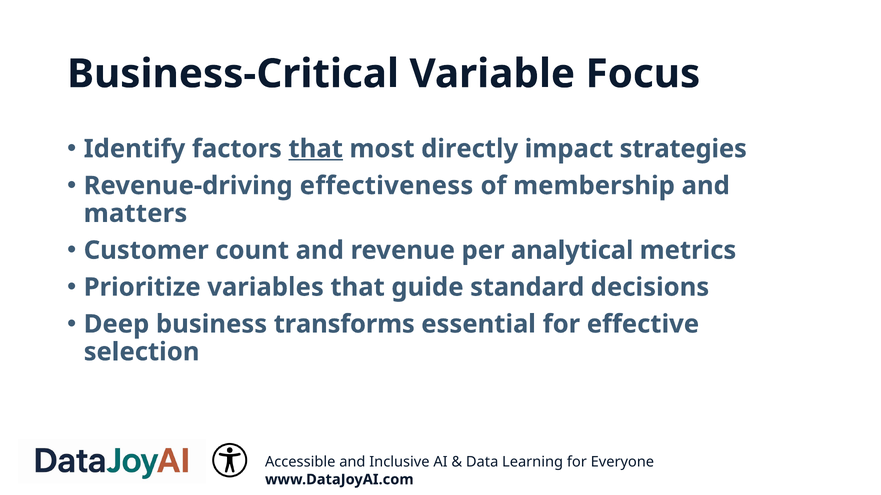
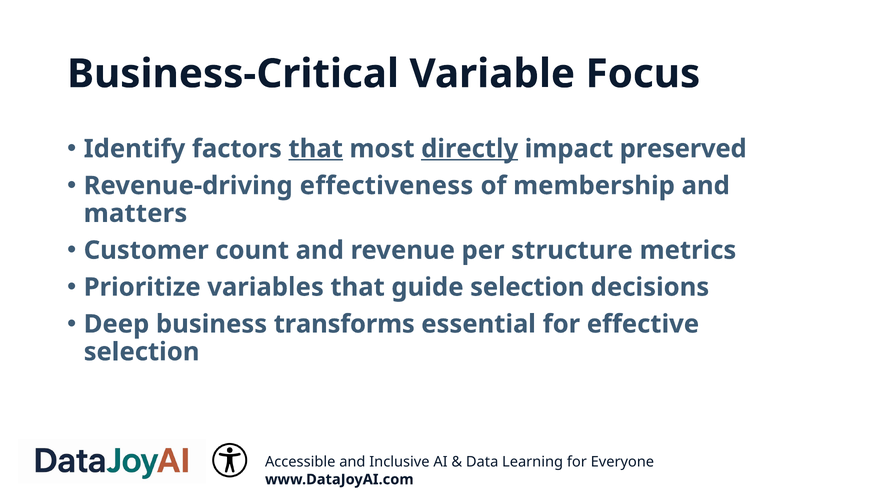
directly underline: none -> present (470, 149)
strategies: strategies -> preserved (683, 149)
analytical: analytical -> structure (572, 251)
guide standard: standard -> selection (527, 288)
